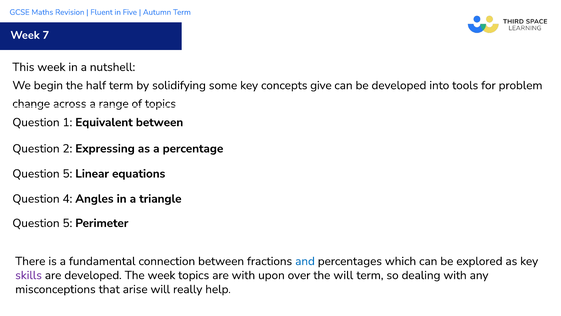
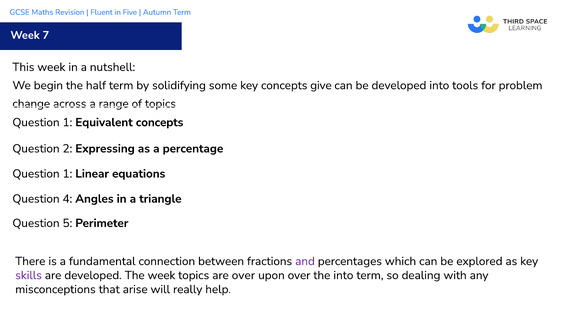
Equivalent between: between -> concepts (160, 122)
5: 5 -> 1 (67, 173)
and colour: blue -> purple (305, 261)
are with: with -> over (243, 275)
the will: will -> into (343, 275)
